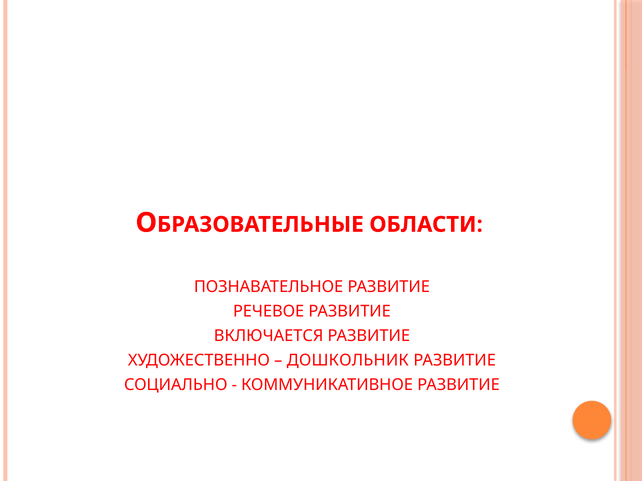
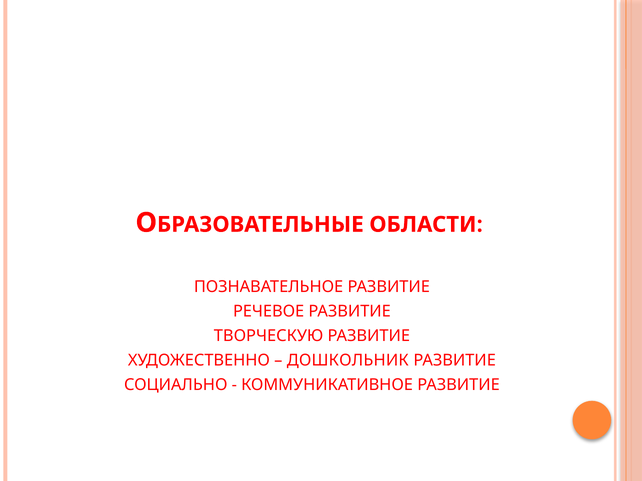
ВКЛЮЧАЕТСЯ: ВКЛЮЧАЕТСЯ -> ТВОРЧЕСКУЮ (269, 336)
